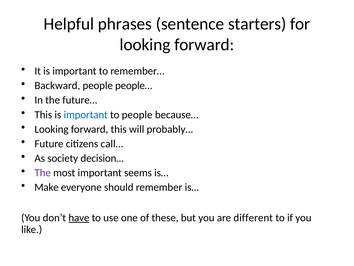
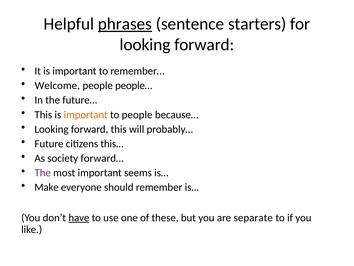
phrases underline: none -> present (125, 24)
Backward: Backward -> Welcome (57, 85)
important colour: blue -> orange (86, 114)
call…: call… -> this… (112, 144)
decision…: decision… -> forward… (102, 158)
different: different -> separate (253, 217)
